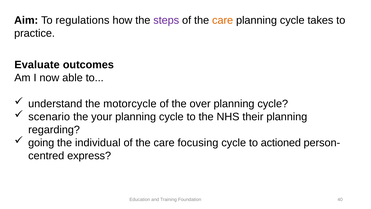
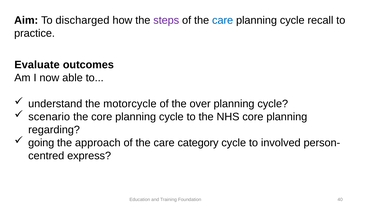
regulations: regulations -> discharged (82, 20)
care colour: orange -> blue (223, 20)
takes: takes -> recall (320, 20)
the your: your -> core (102, 117)
NHS their: their -> core (253, 117)
individual: individual -> approach (98, 143)
focusing: focusing -> category (198, 143)
actioned: actioned -> involved (281, 143)
